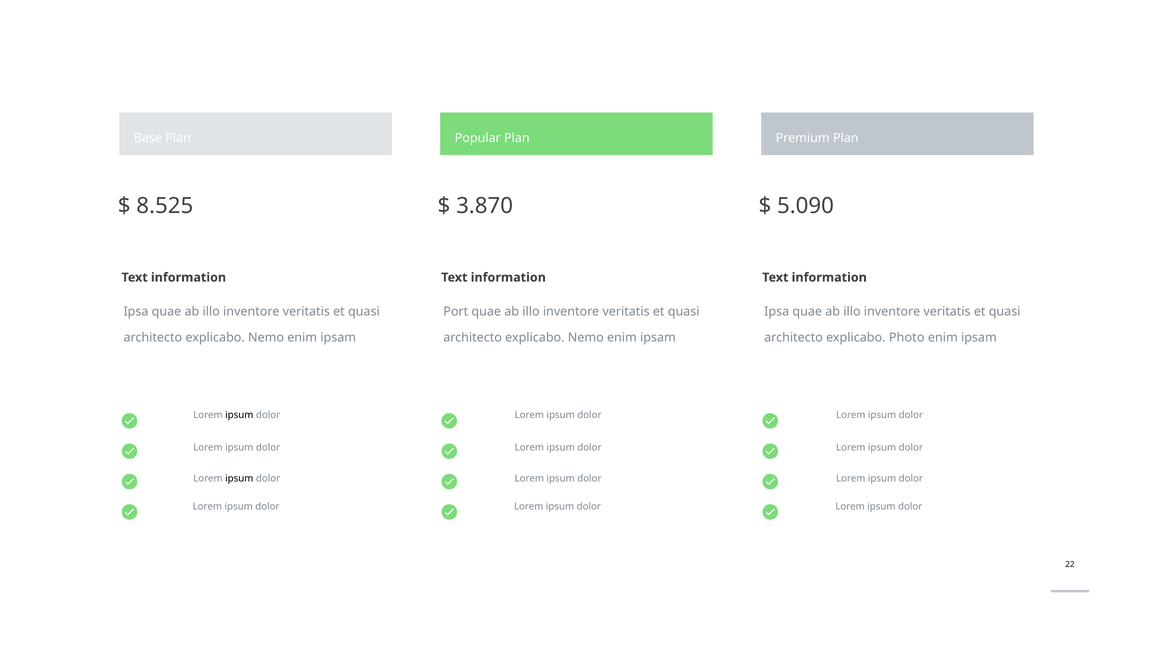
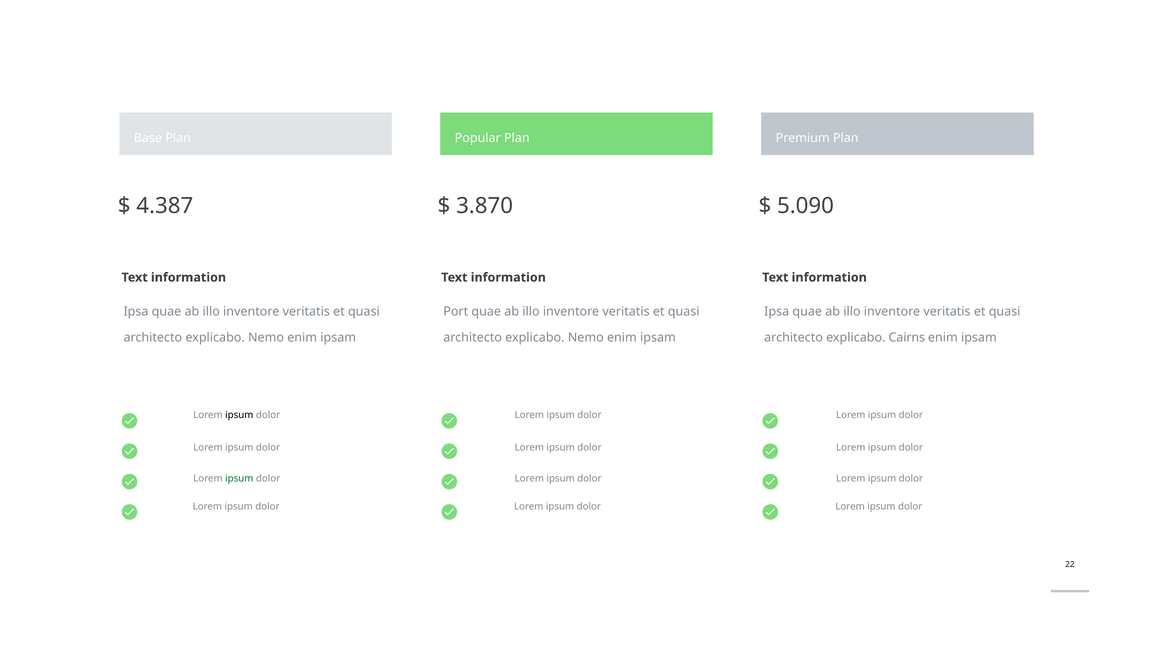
8.525: 8.525 -> 4.387 (165, 206)
Photo: Photo -> Cairns (907, 338)
ipsum colour: black -> green (239, 479)
